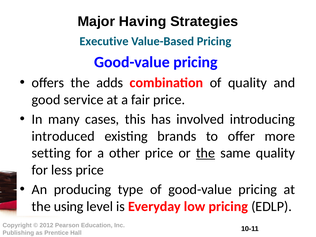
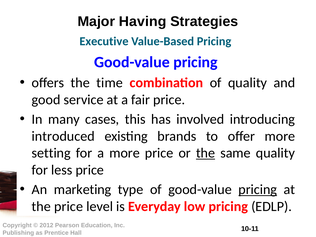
adds: adds -> time (110, 83)
a other: other -> more (125, 153)
producing: producing -> marketing (83, 190)
pricing underline: none -> present (258, 190)
the using: using -> price (69, 206)
